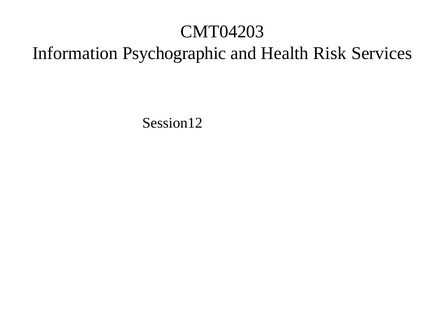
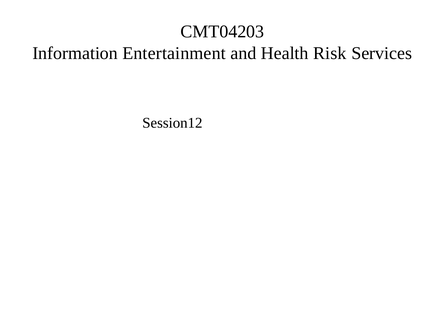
Psychographic: Psychographic -> Entertainment (174, 53)
